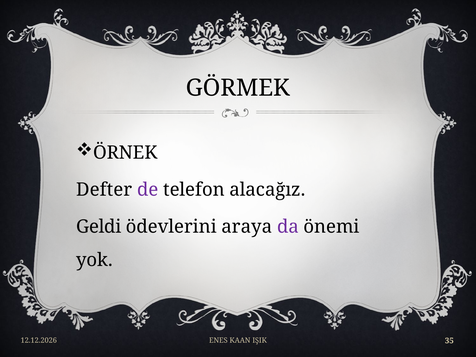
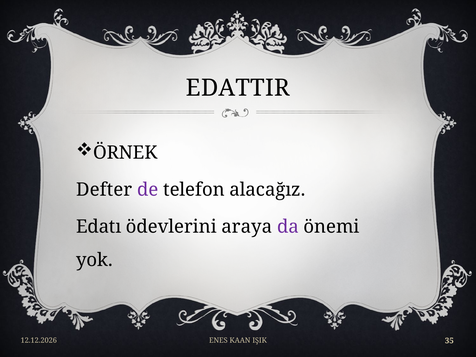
GÖRMEK: GÖRMEK -> EDATTIR (238, 88)
Geldi: Geldi -> Edatı (99, 227)
